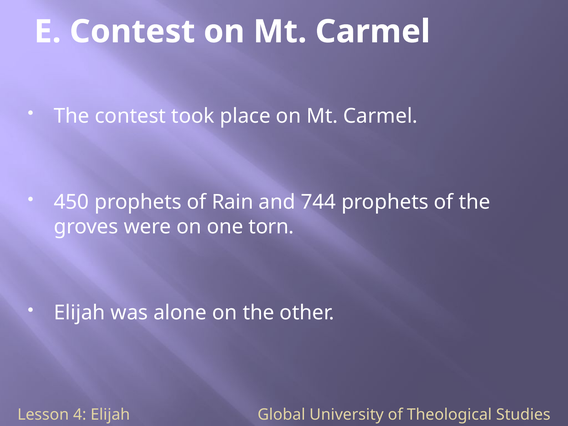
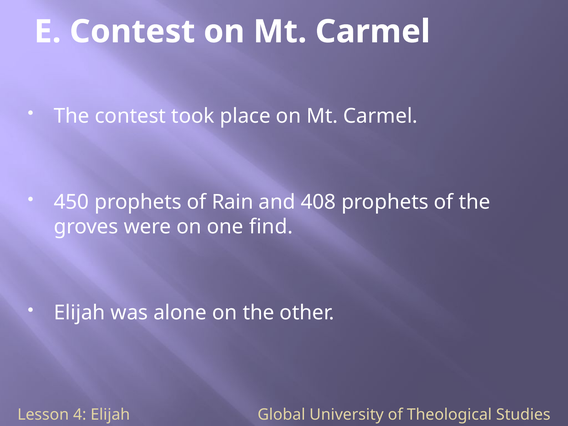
744: 744 -> 408 (318, 202)
torn: torn -> find (271, 227)
